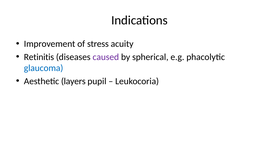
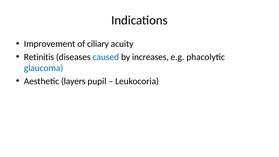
stress: stress -> ciliary (98, 44)
caused colour: purple -> blue (106, 57)
spherical: spherical -> increases (150, 57)
